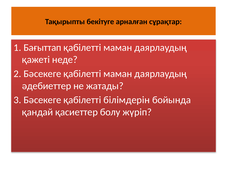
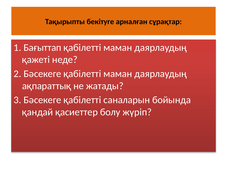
әдебиеттер: әдебиеттер -> ақпараттық (47, 86)
білімдерін: білімдерін -> саналарын (127, 100)
